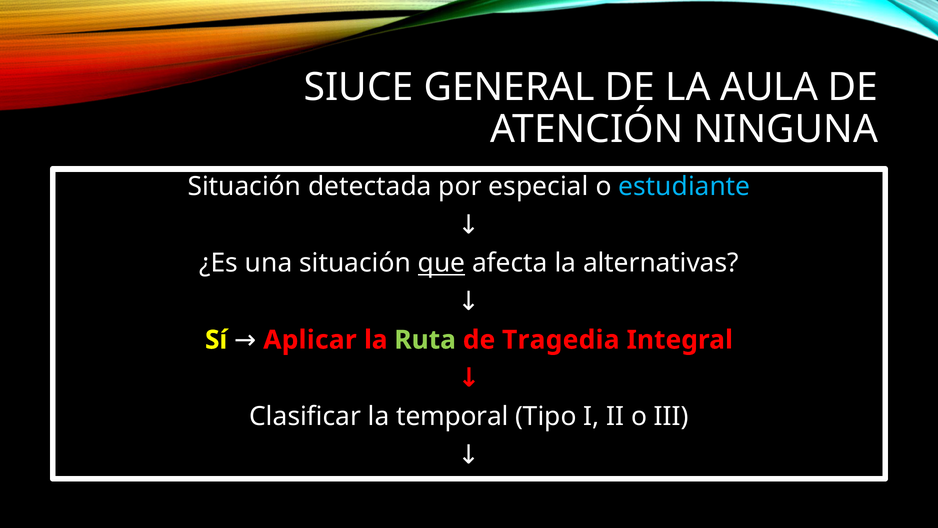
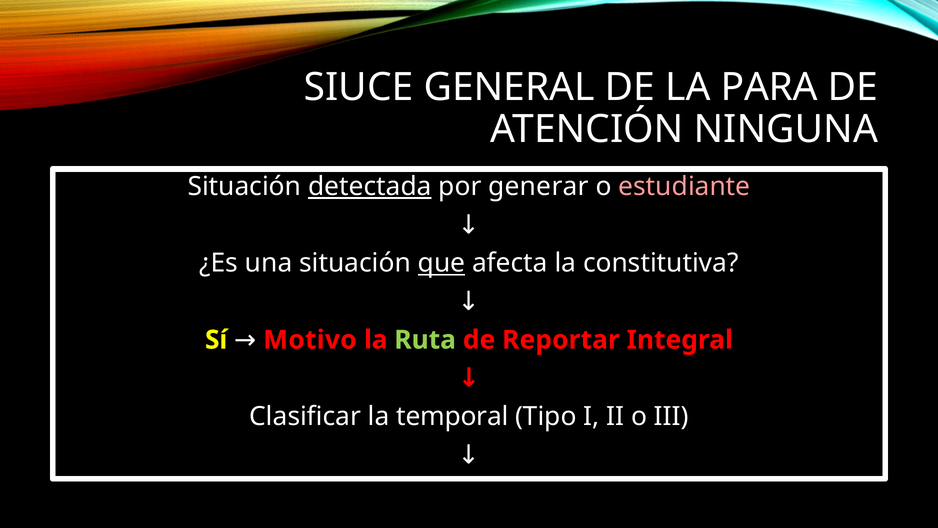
AULA: AULA -> PARA (769, 87)
detectada underline: none -> present (370, 186)
especial: especial -> generar (538, 186)
estudiante colour: light blue -> pink (684, 186)
alternativas: alternativas -> constitutiva (661, 263)
Aplicar: Aplicar -> Motivo (310, 340)
Tragedia: Tragedia -> Reportar (561, 340)
